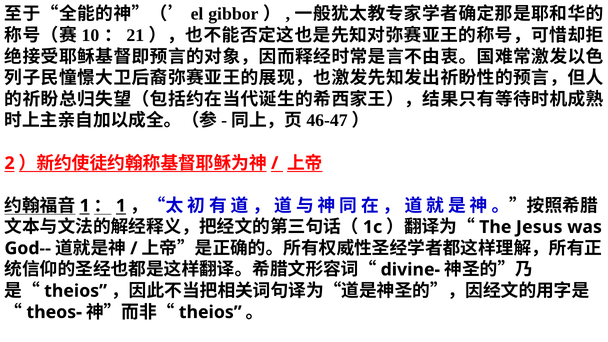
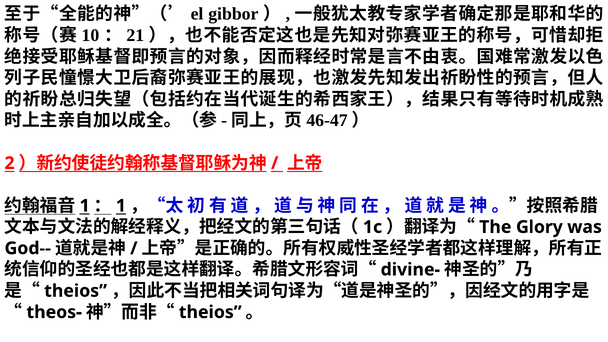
Jesus: Jesus -> Glory (539, 227)
